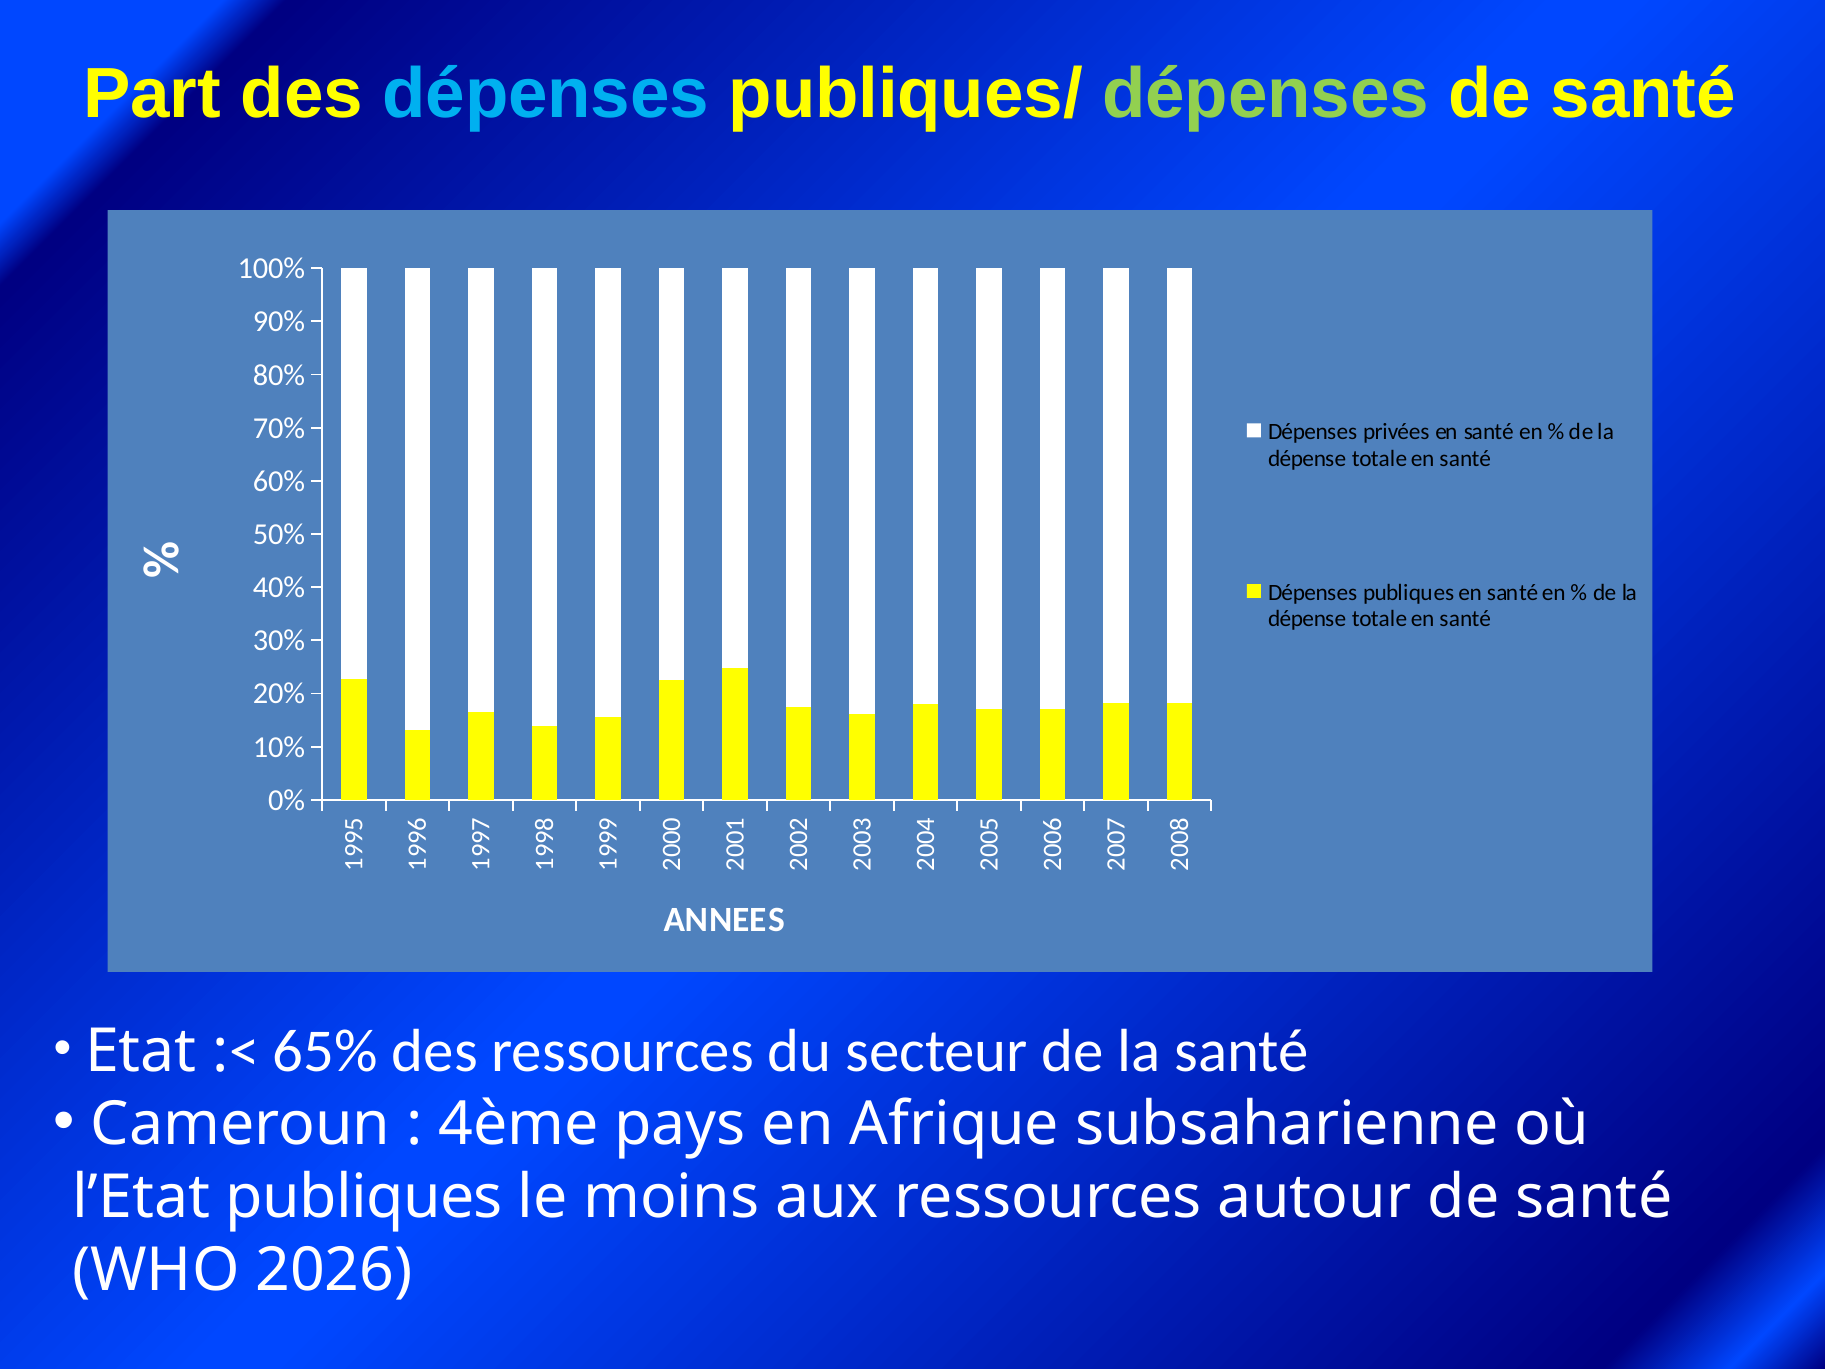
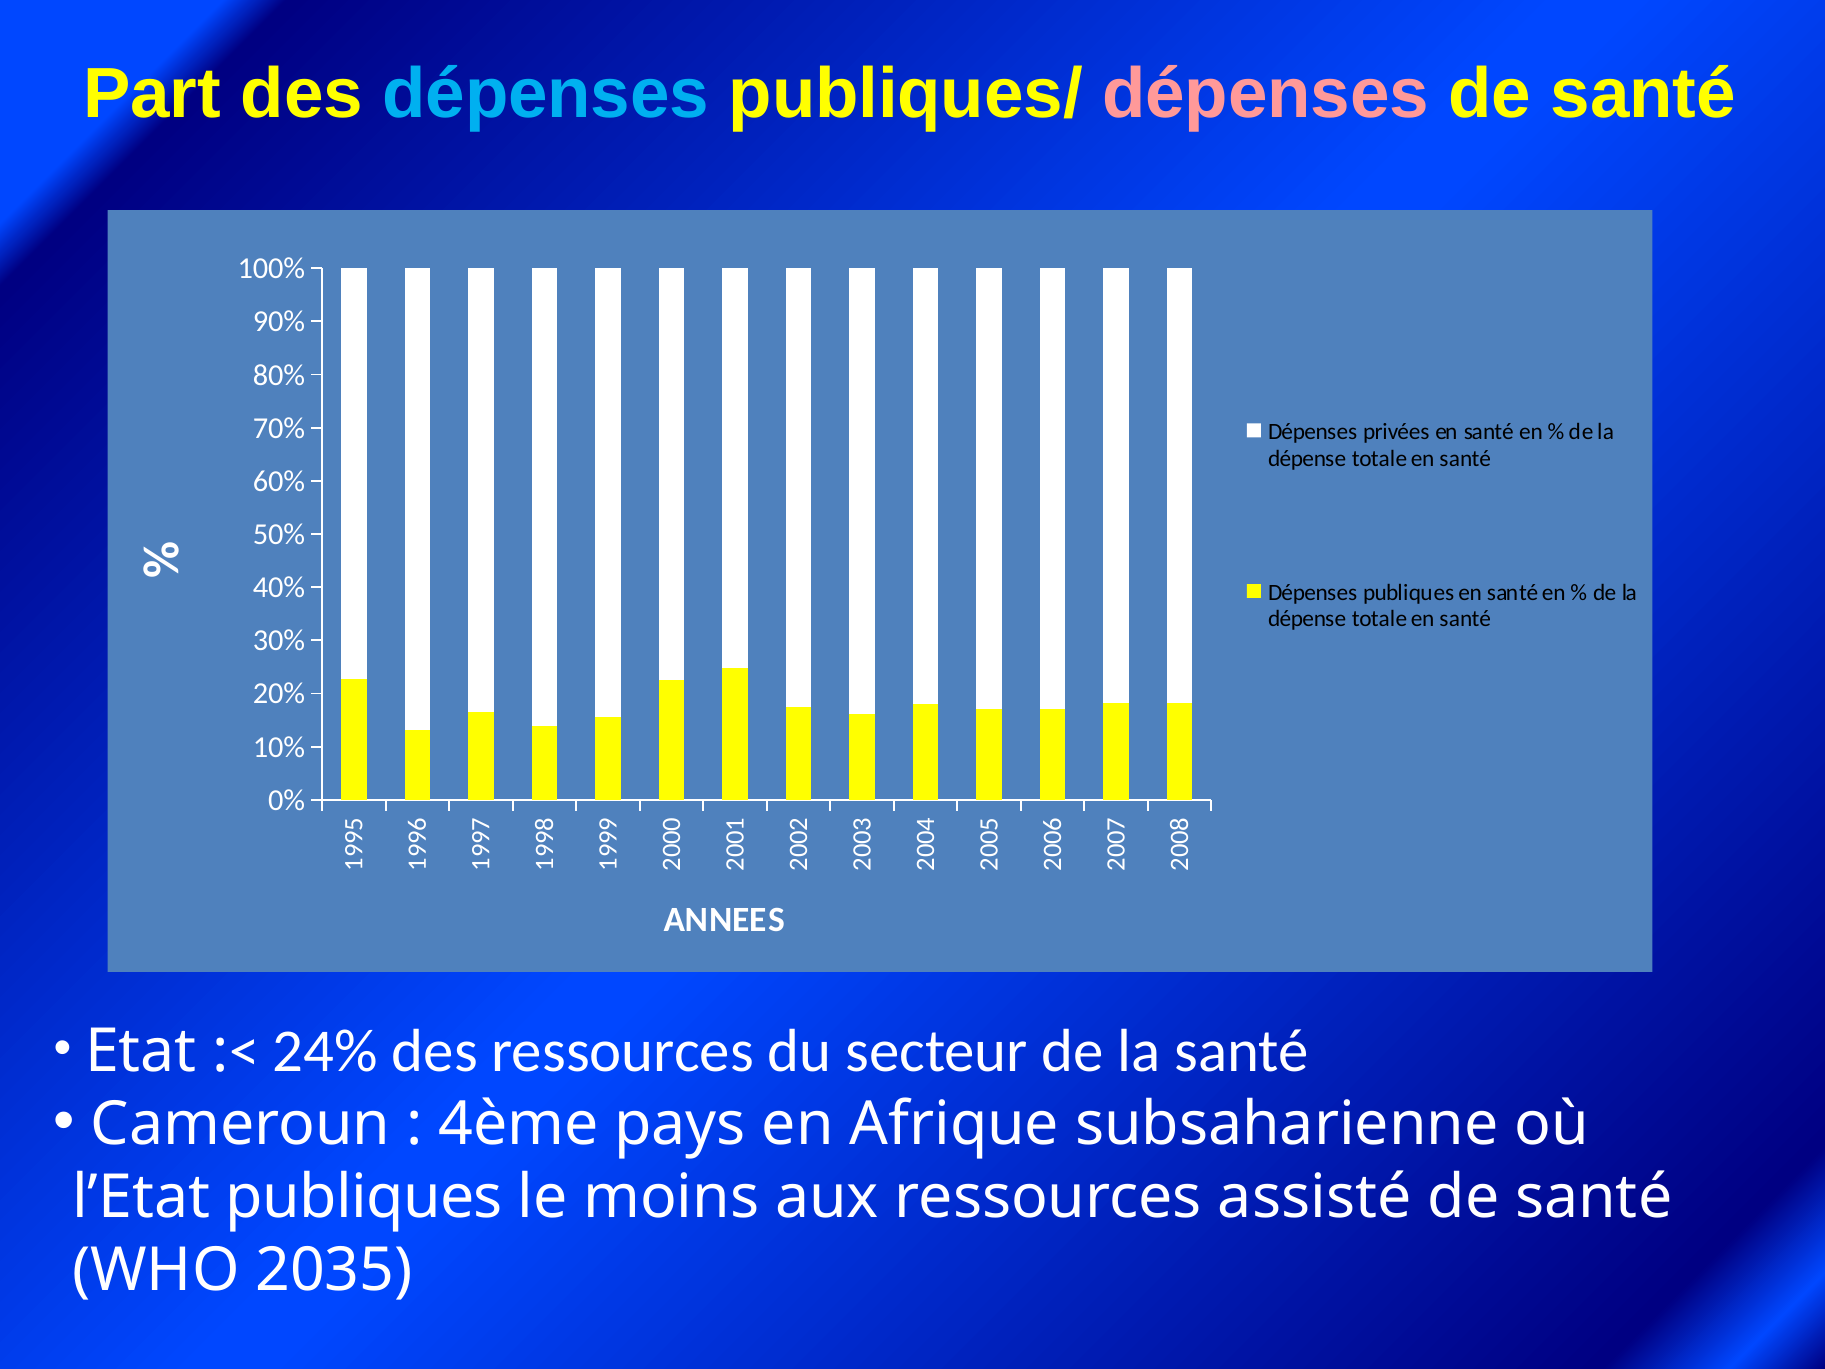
dépenses colour: light green -> pink (1266, 94)
65%: 65% -> 24% (325, 1051)
autour: autour -> assisté (1315, 1197)
2026: 2026 -> 2035 (334, 1270)
